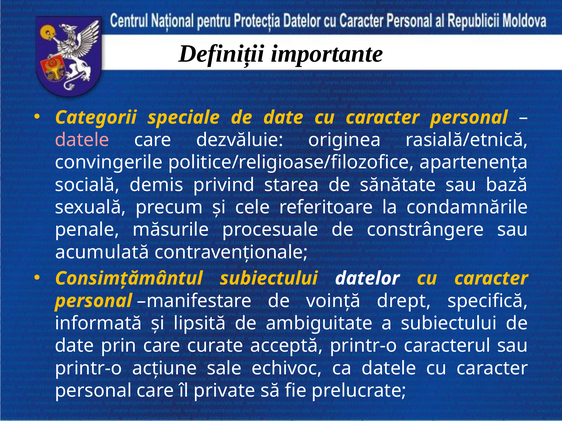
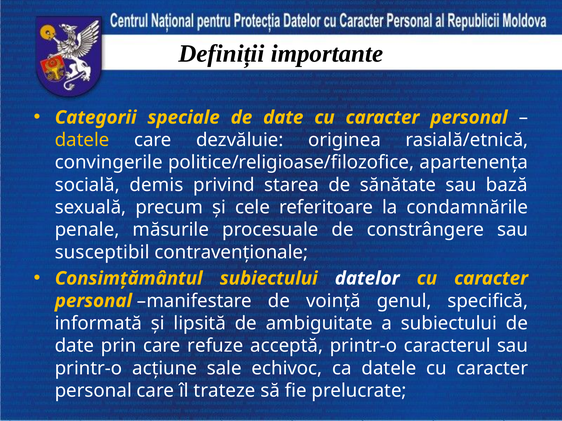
datele colour: pink -> yellow (82, 140)
acumulată: acumulată -> susceptibil (102, 252)
drept: drept -> genul (404, 301)
curate: curate -> refuze (215, 346)
private: private -> trateze (225, 391)
